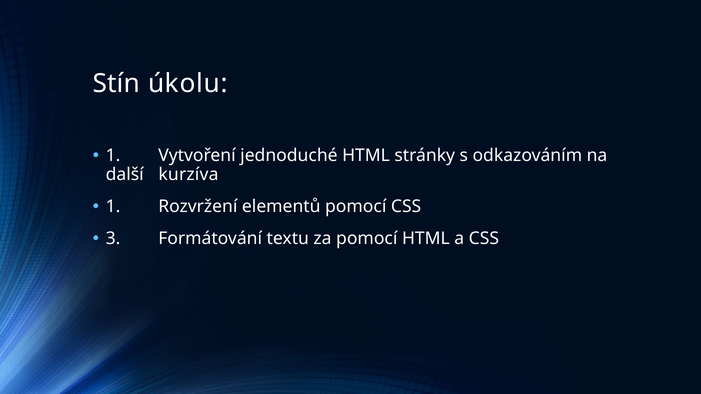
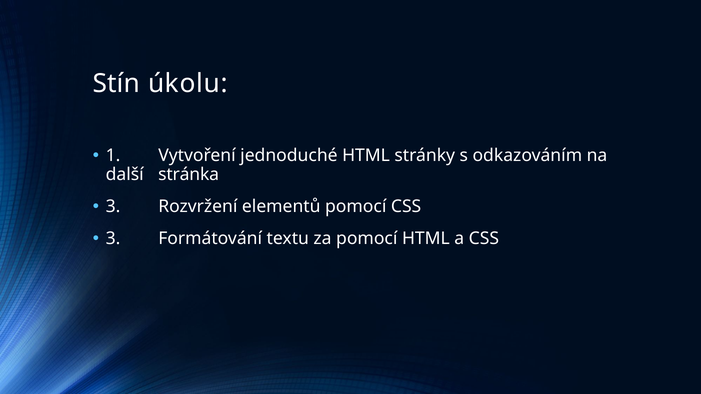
kurzíva: kurzíva -> stránka (189, 175)
1: 1 -> 3 (113, 207)
